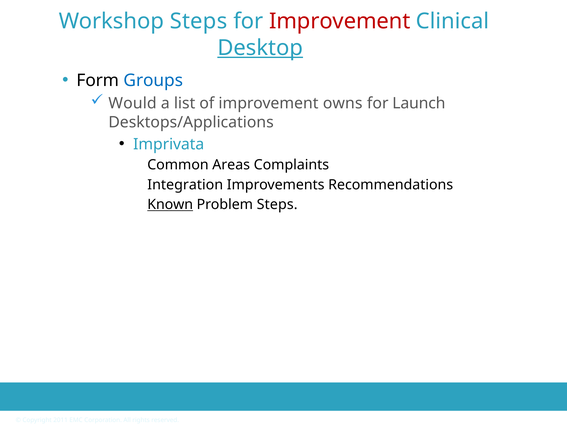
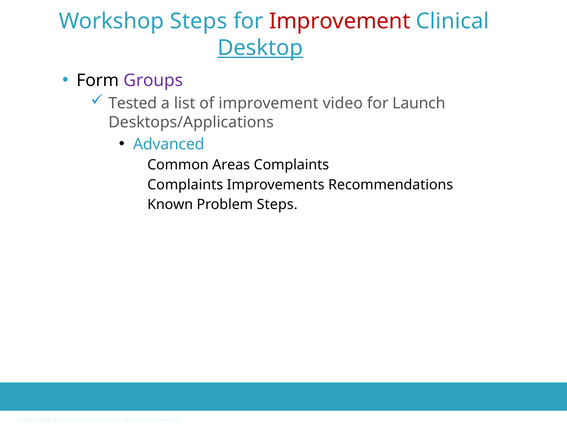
Groups colour: blue -> purple (153, 81)
Would: Would -> Tested (133, 103)
owns: owns -> video (343, 103)
Imprivata: Imprivata -> Advanced (169, 144)
Integration: Integration -> Complaints (185, 185)
Known underline: present -> none (170, 205)
